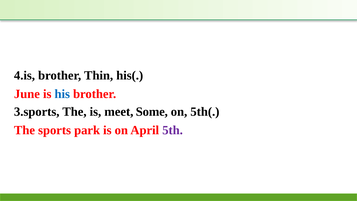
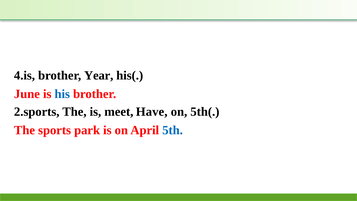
Thin: Thin -> Year (99, 75)
3.sports: 3.sports -> 2.sports (37, 112)
Some: Some -> Have (152, 112)
5th colour: purple -> blue (173, 130)
